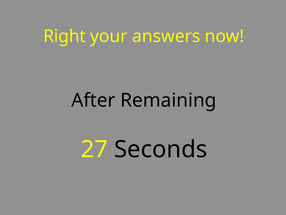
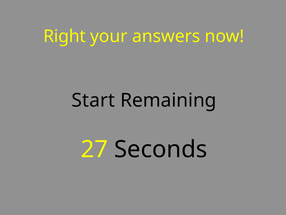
After: After -> Start (93, 100)
